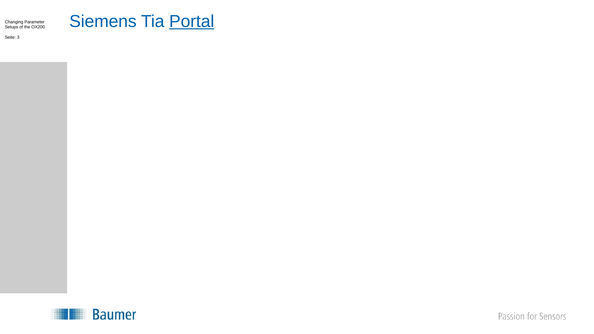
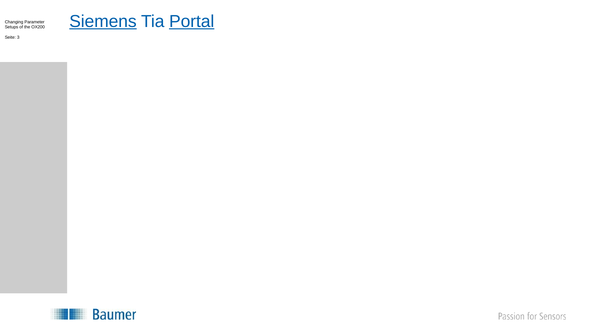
Siemens underline: none -> present (103, 21)
